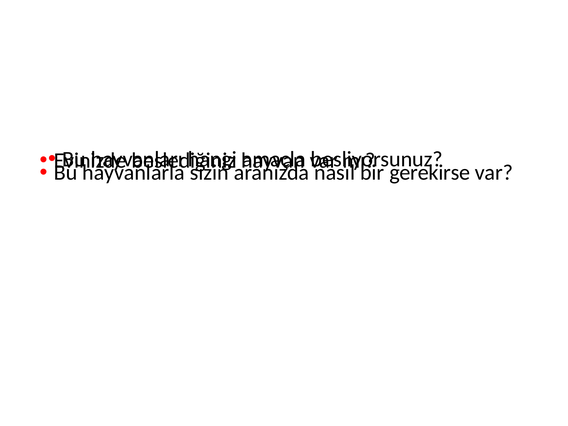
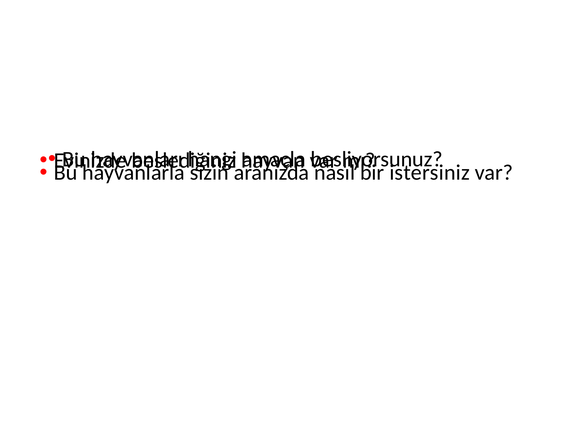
gerekirse: gerekirse -> istersiniz (430, 173)
